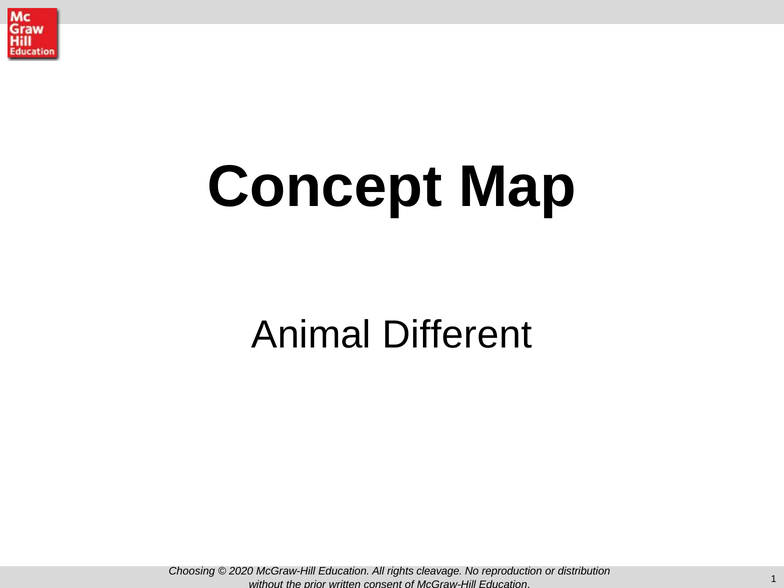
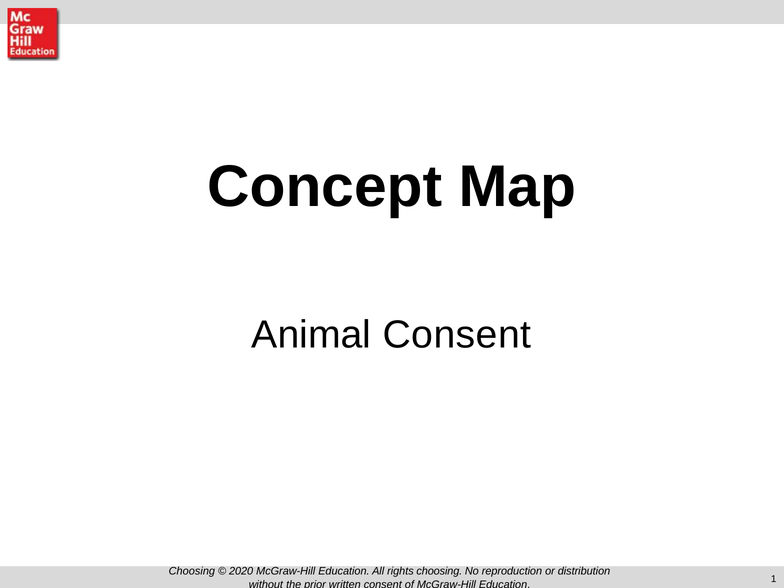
Animal Different: Different -> Consent (457, 335)
rights cleavage: cleavage -> choosing (439, 571)
